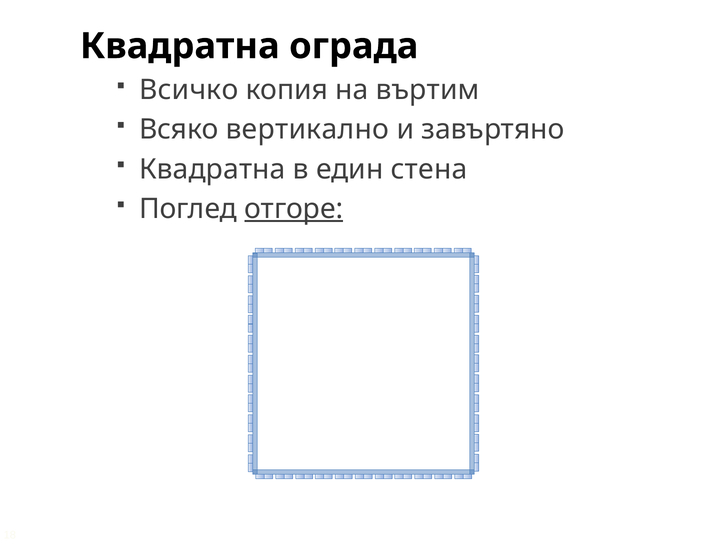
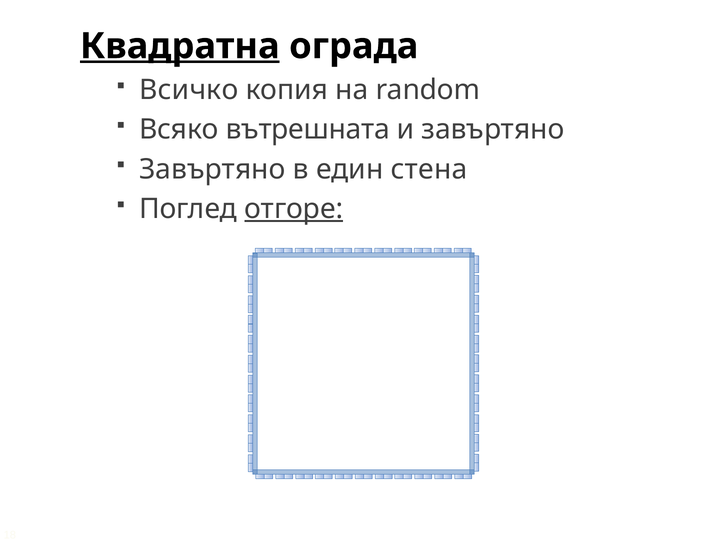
Квадратна underline: none -> present (180, 46)
въртим: въртим -> random (428, 90)
вертикално: вертикално -> вътрешната (308, 130)
Квадратна: Квадратна -> Завъртяно (212, 169)
